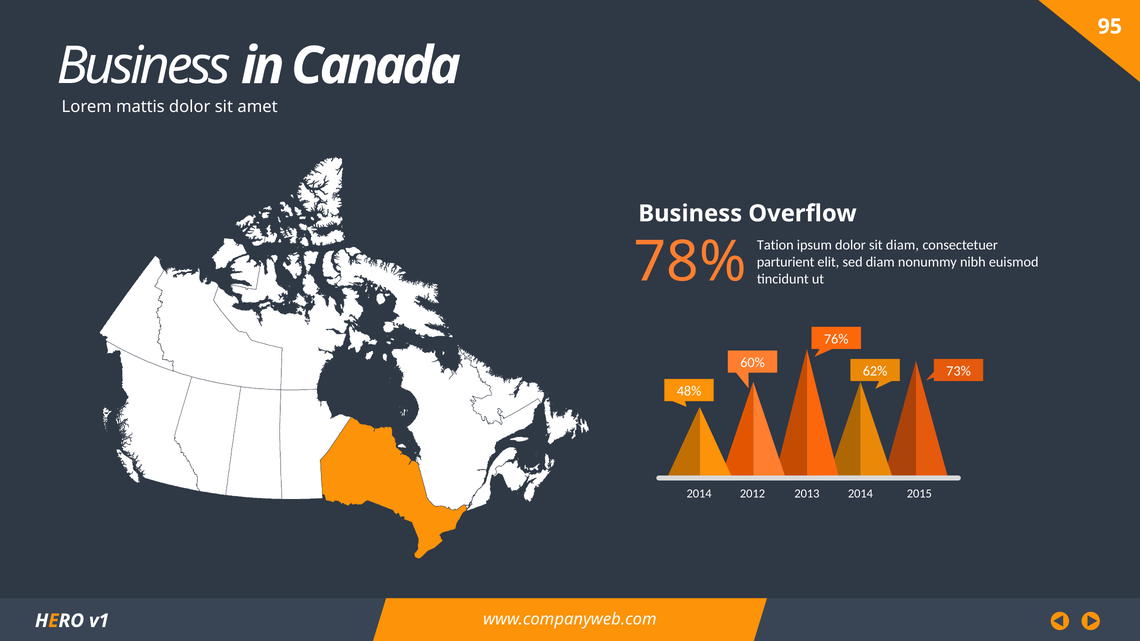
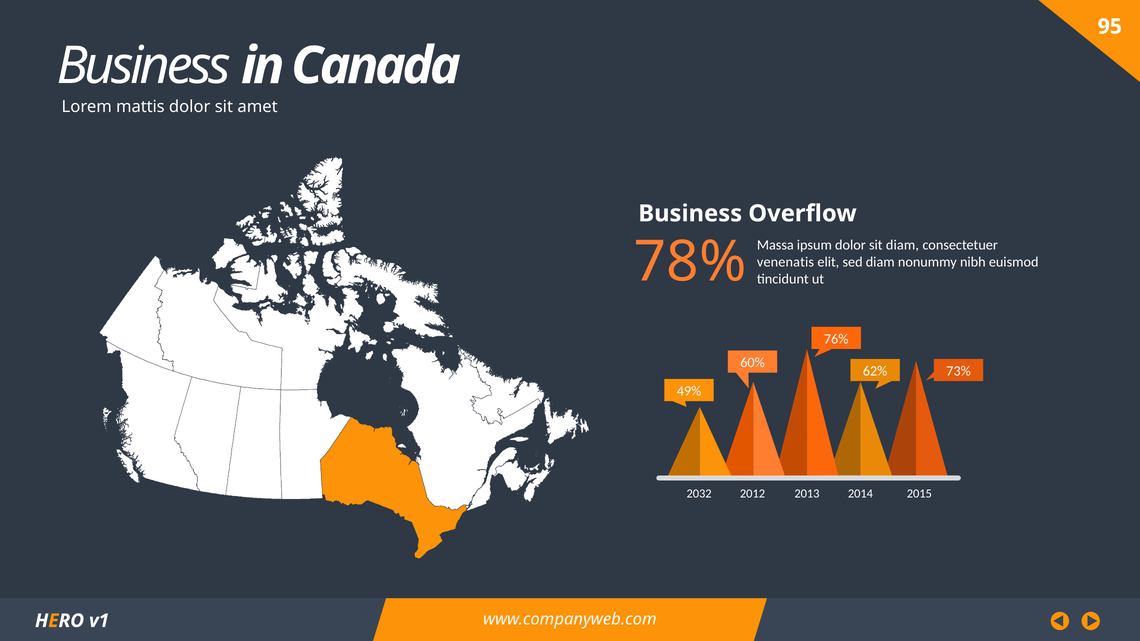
Tation: Tation -> Massa (775, 245)
parturient: parturient -> venenatis (785, 262)
48%: 48% -> 49% (689, 391)
2014: 2014 -> 2032 (699, 494)
